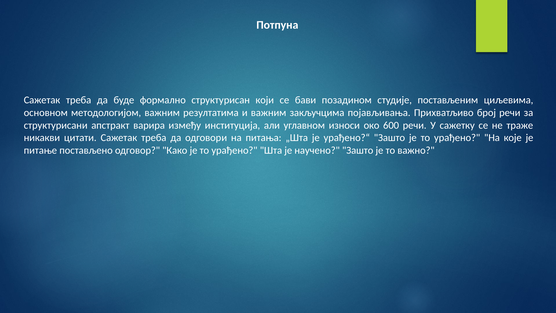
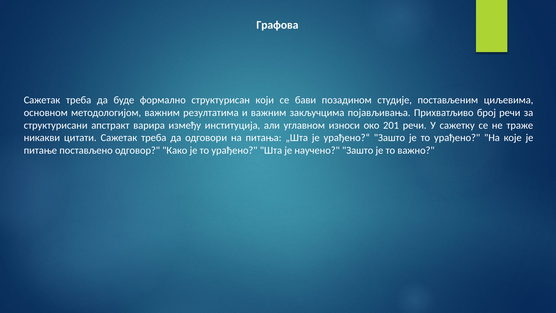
Потпуна: Потпуна -> Графова (277, 25)
600: 600 -> 201 (391, 125)
